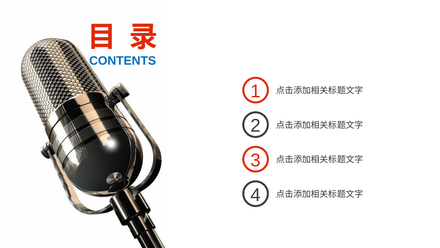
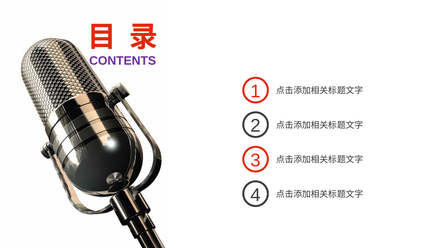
CONTENTS colour: blue -> purple (123, 61)
